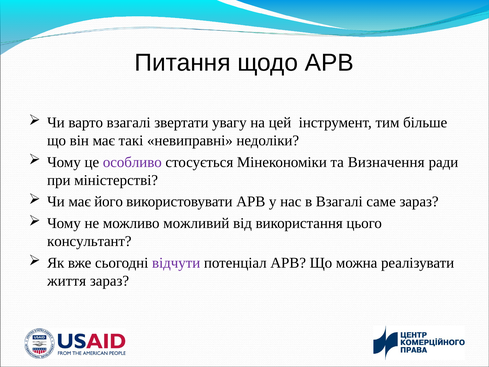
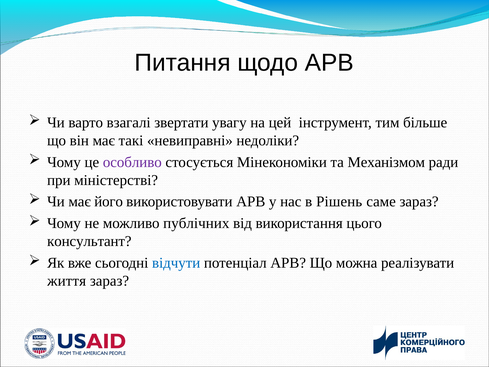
Визначення: Визначення -> Механізмом (386, 162)
в Взагалі: Взагалі -> Рішень (339, 202)
можливий: можливий -> публічних (196, 223)
відчути colour: purple -> blue (176, 263)
